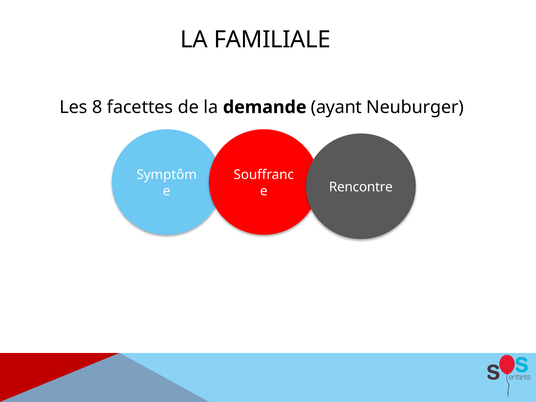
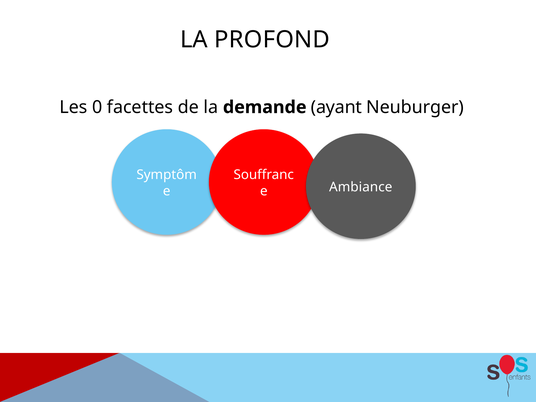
FAMILIALE: FAMILIALE -> PROFOND (272, 40)
8: 8 -> 0 (97, 107)
Rencontre: Rencontre -> Ambiance (361, 187)
